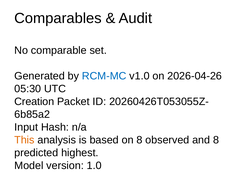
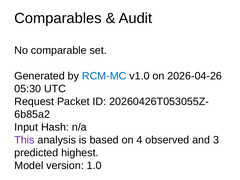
Creation: Creation -> Request (34, 102)
This colour: orange -> purple (24, 140)
on 8: 8 -> 4 (139, 140)
and 8: 8 -> 3 (216, 140)
